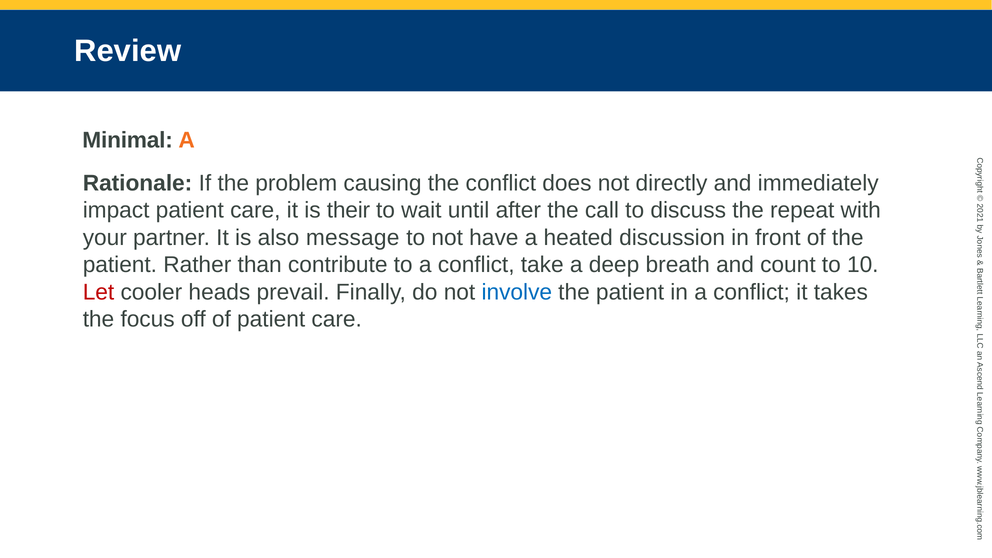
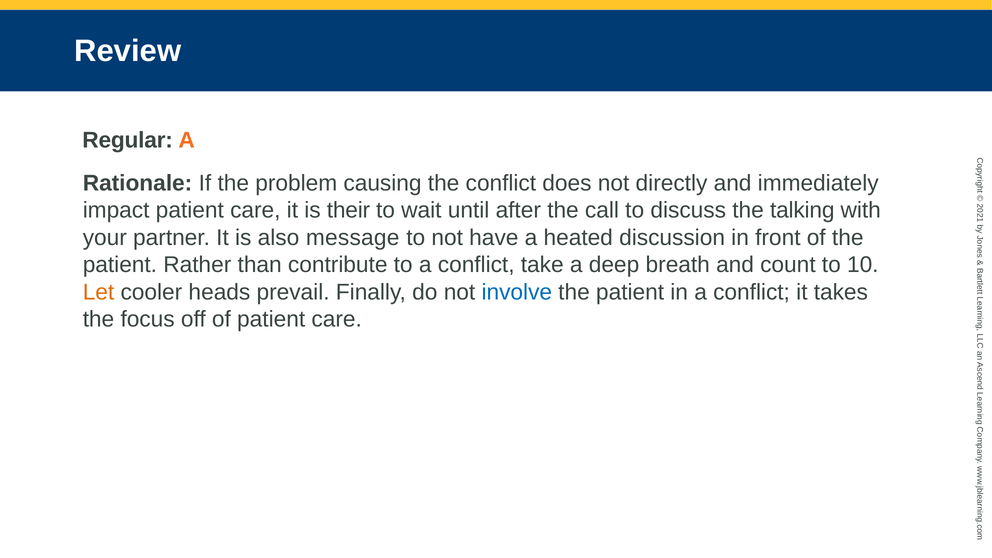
Minimal: Minimal -> Regular (128, 140)
repeat: repeat -> talking (802, 210)
Let colour: red -> orange (99, 292)
